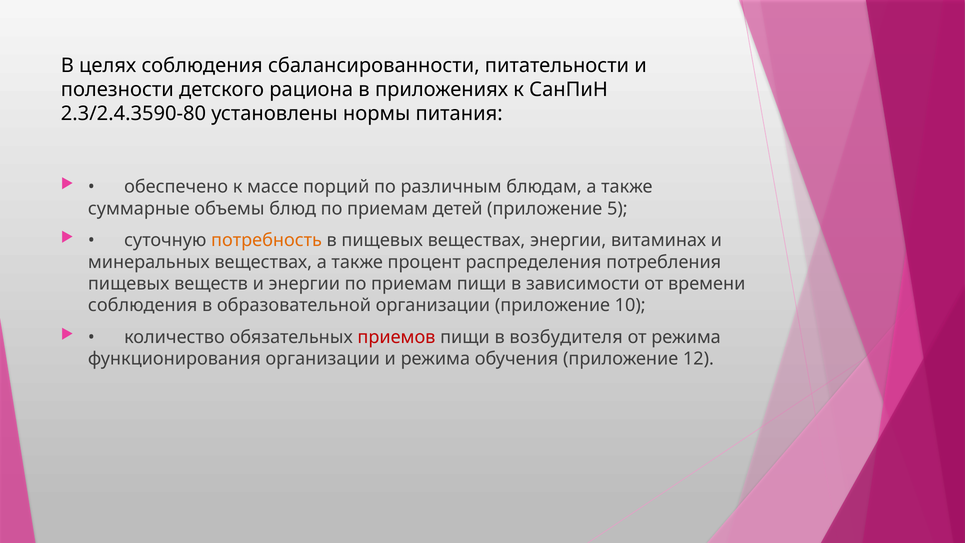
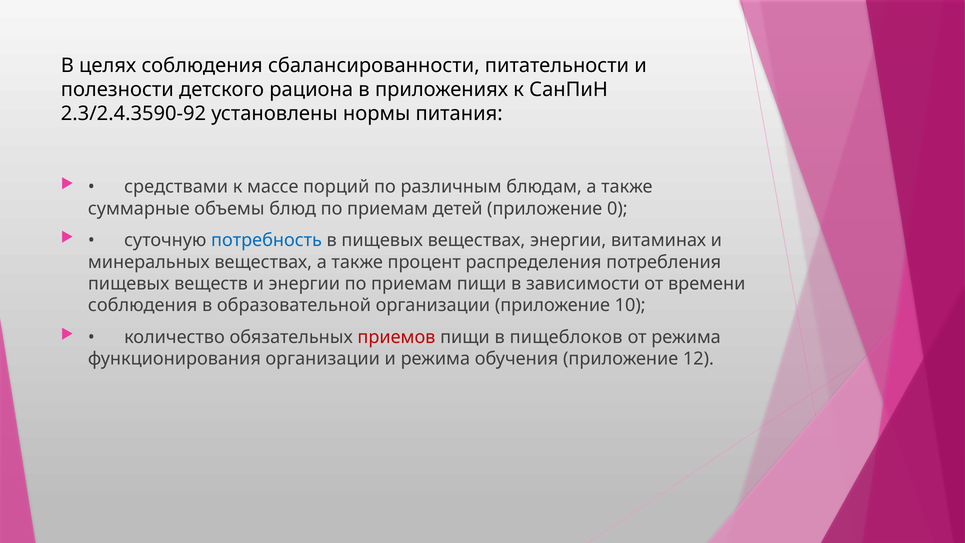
2.3/2.4.3590-80: 2.3/2.4.3590-80 -> 2.3/2.4.3590-92 (133, 114)
обеспечено: обеспечено -> средствами (176, 187)
5: 5 -> 0 (617, 208)
потребность colour: orange -> blue (267, 240)
возбудителя: возбудителя -> пищеблоков (566, 337)
